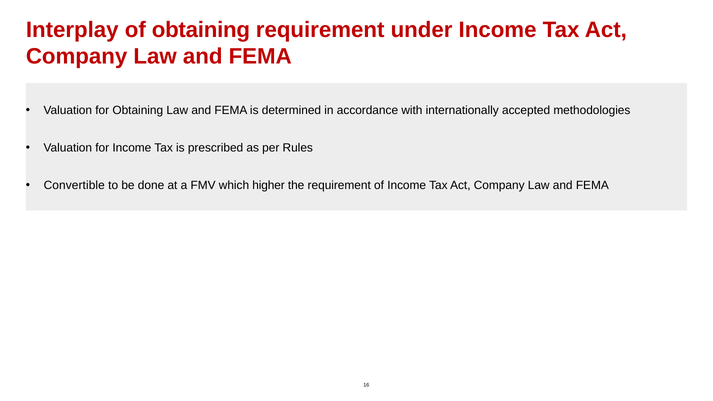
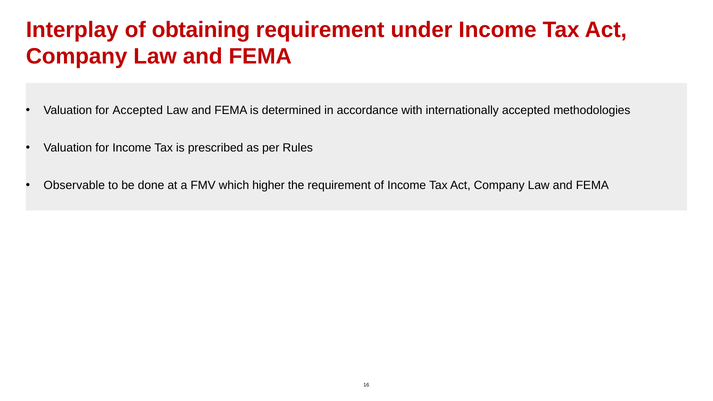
for Obtaining: Obtaining -> Accepted (138, 111)
Convertible: Convertible -> Observable (74, 185)
